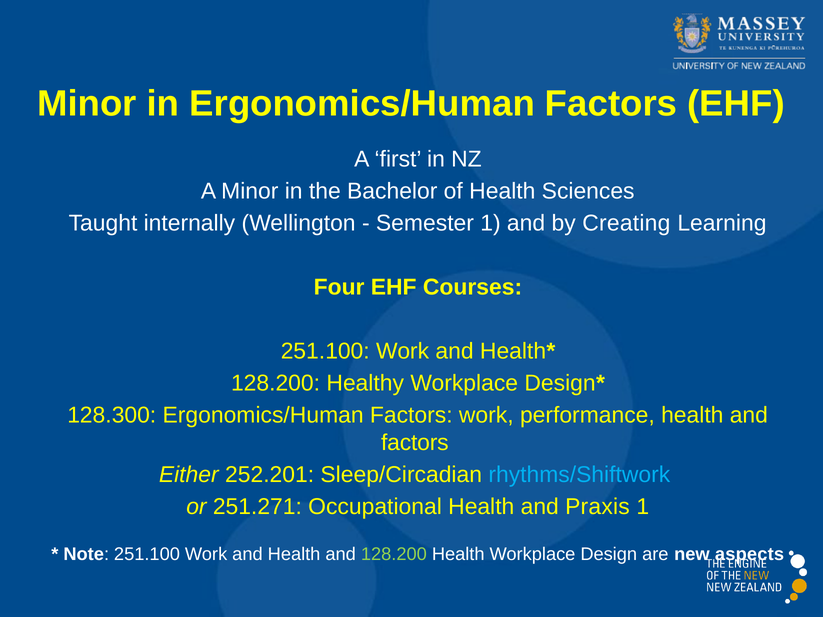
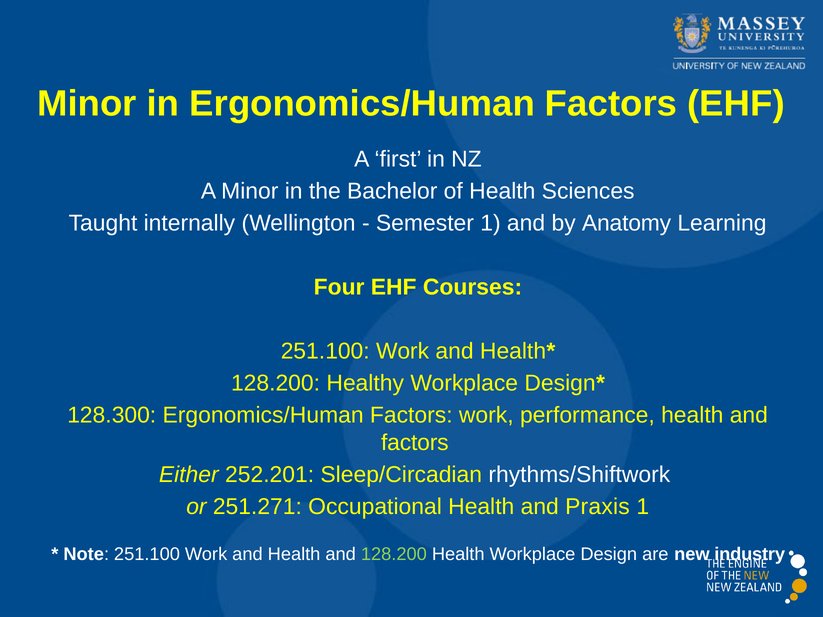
Creating: Creating -> Anatomy (627, 224)
rhythms/Shiftwork colour: light blue -> white (579, 475)
aspects: aspects -> industry (750, 554)
